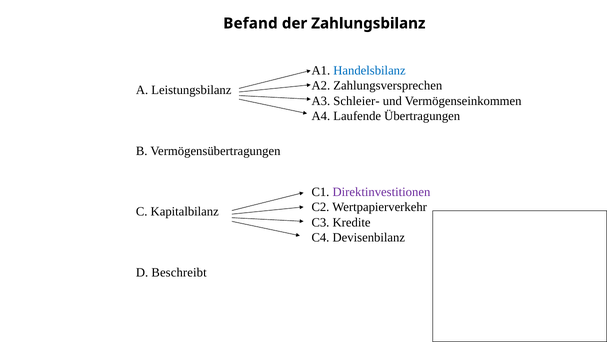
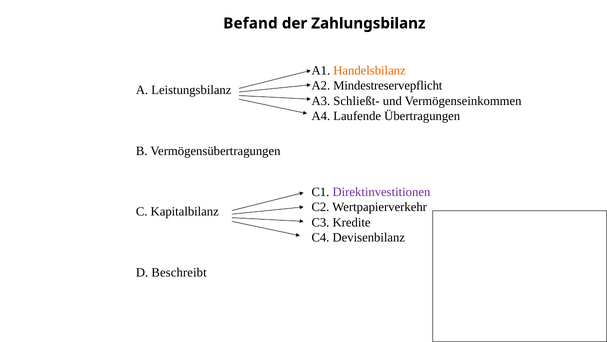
Handelsbilanz colour: blue -> orange (369, 70)
Zahlungsversprechen: Zahlungsversprechen -> Mindestreservepflicht (388, 85)
Schleier-: Schleier- -> Schließt- (356, 101)
